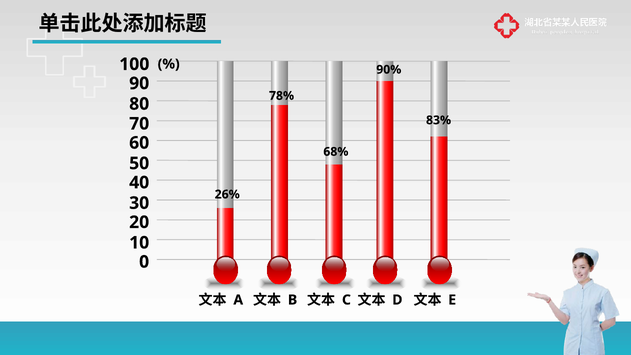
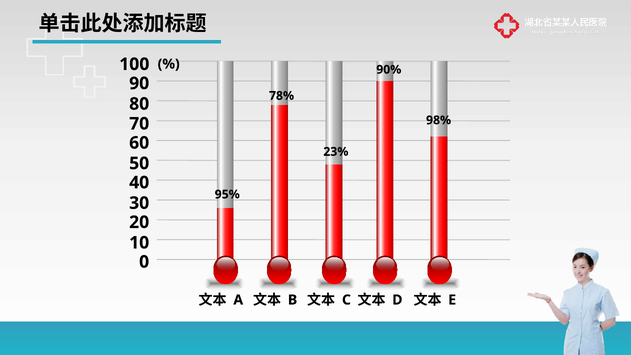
83%: 83% -> 98% (439, 120)
68%: 68% -> 23% (336, 152)
26%: 26% -> 95% (227, 194)
